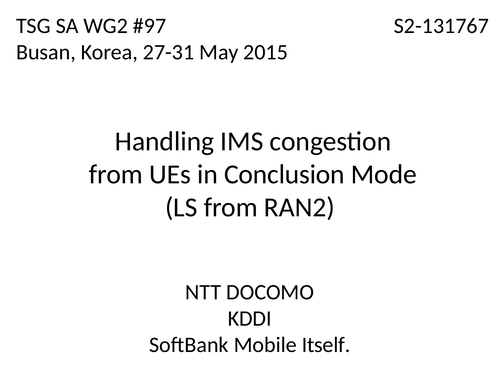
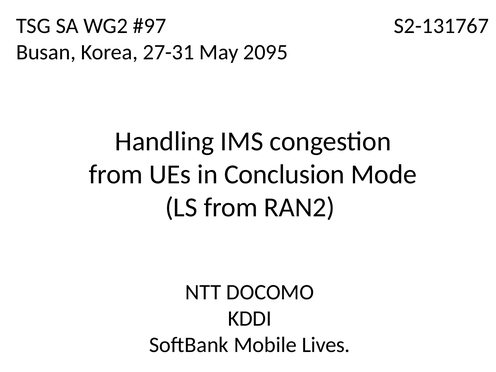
2015: 2015 -> 2095 (266, 52)
Itself: Itself -> Lives (326, 345)
